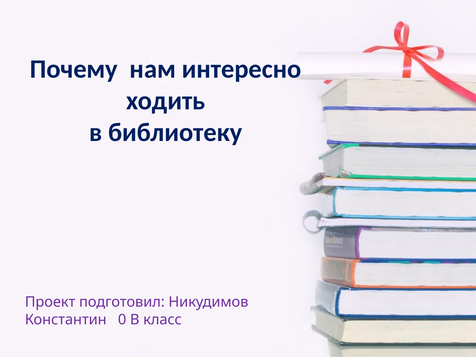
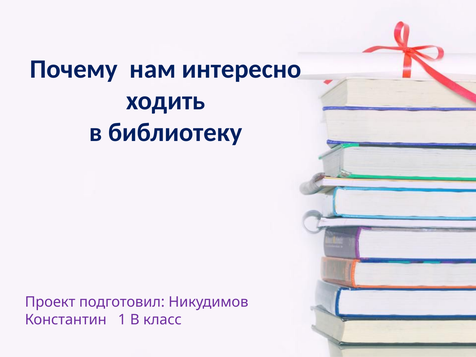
0: 0 -> 1 (122, 320)
